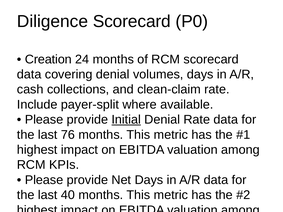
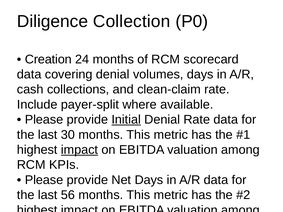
Diligence Scorecard: Scorecard -> Collection (132, 21)
76: 76 -> 30 (68, 135)
impact underline: none -> present (80, 150)
40: 40 -> 56 (68, 195)
